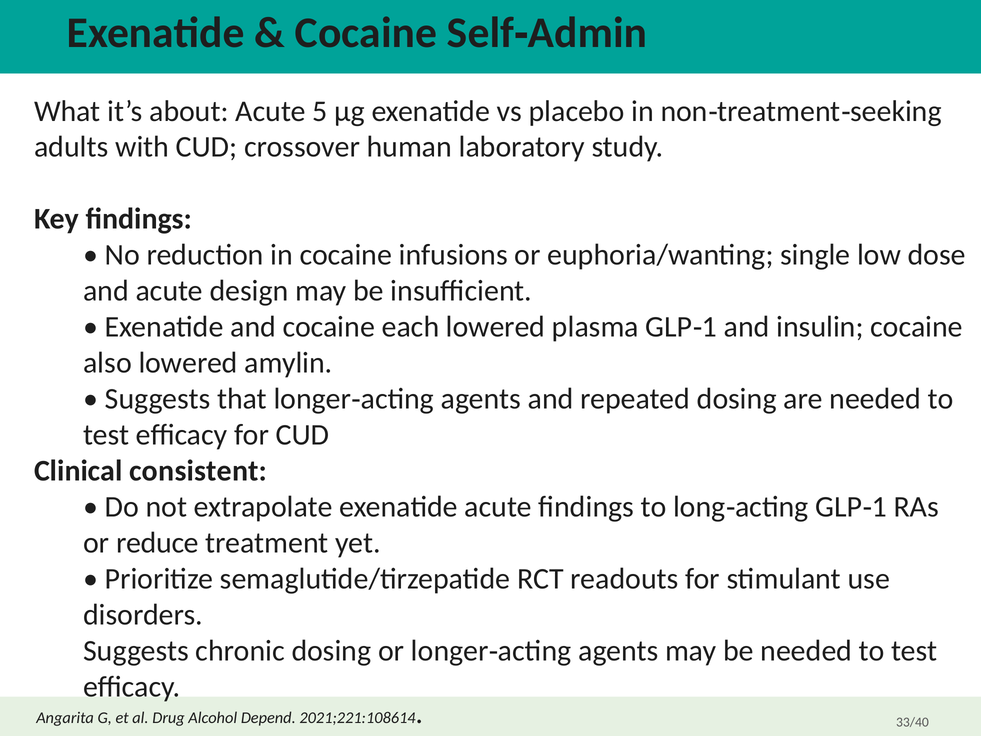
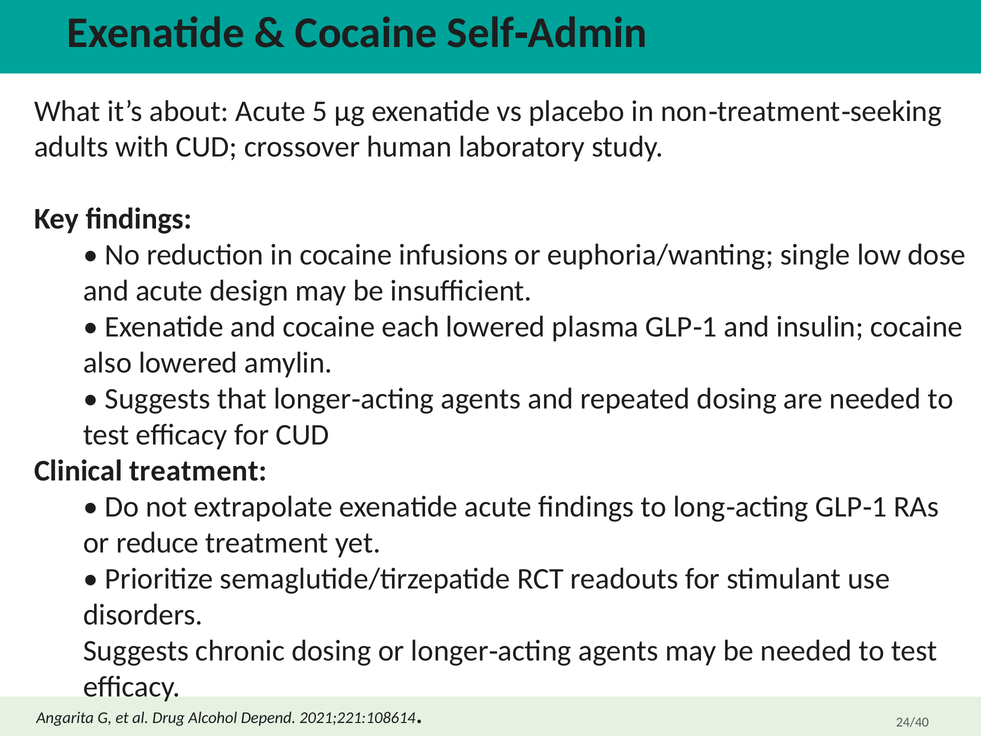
Clinical consistent: consistent -> treatment (198, 471)
33/40: 33/40 -> 24/40 (912, 722)
